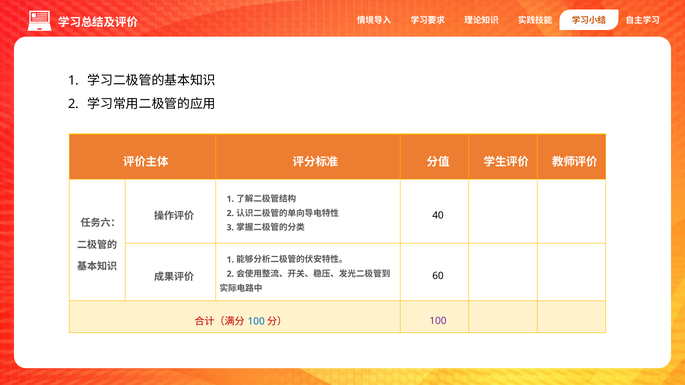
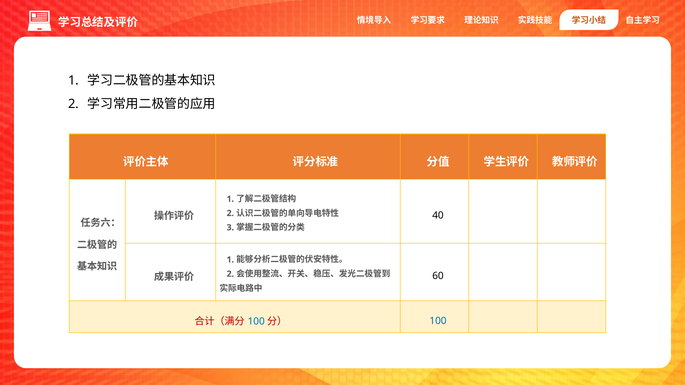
100 colour: purple -> blue (438, 321)
